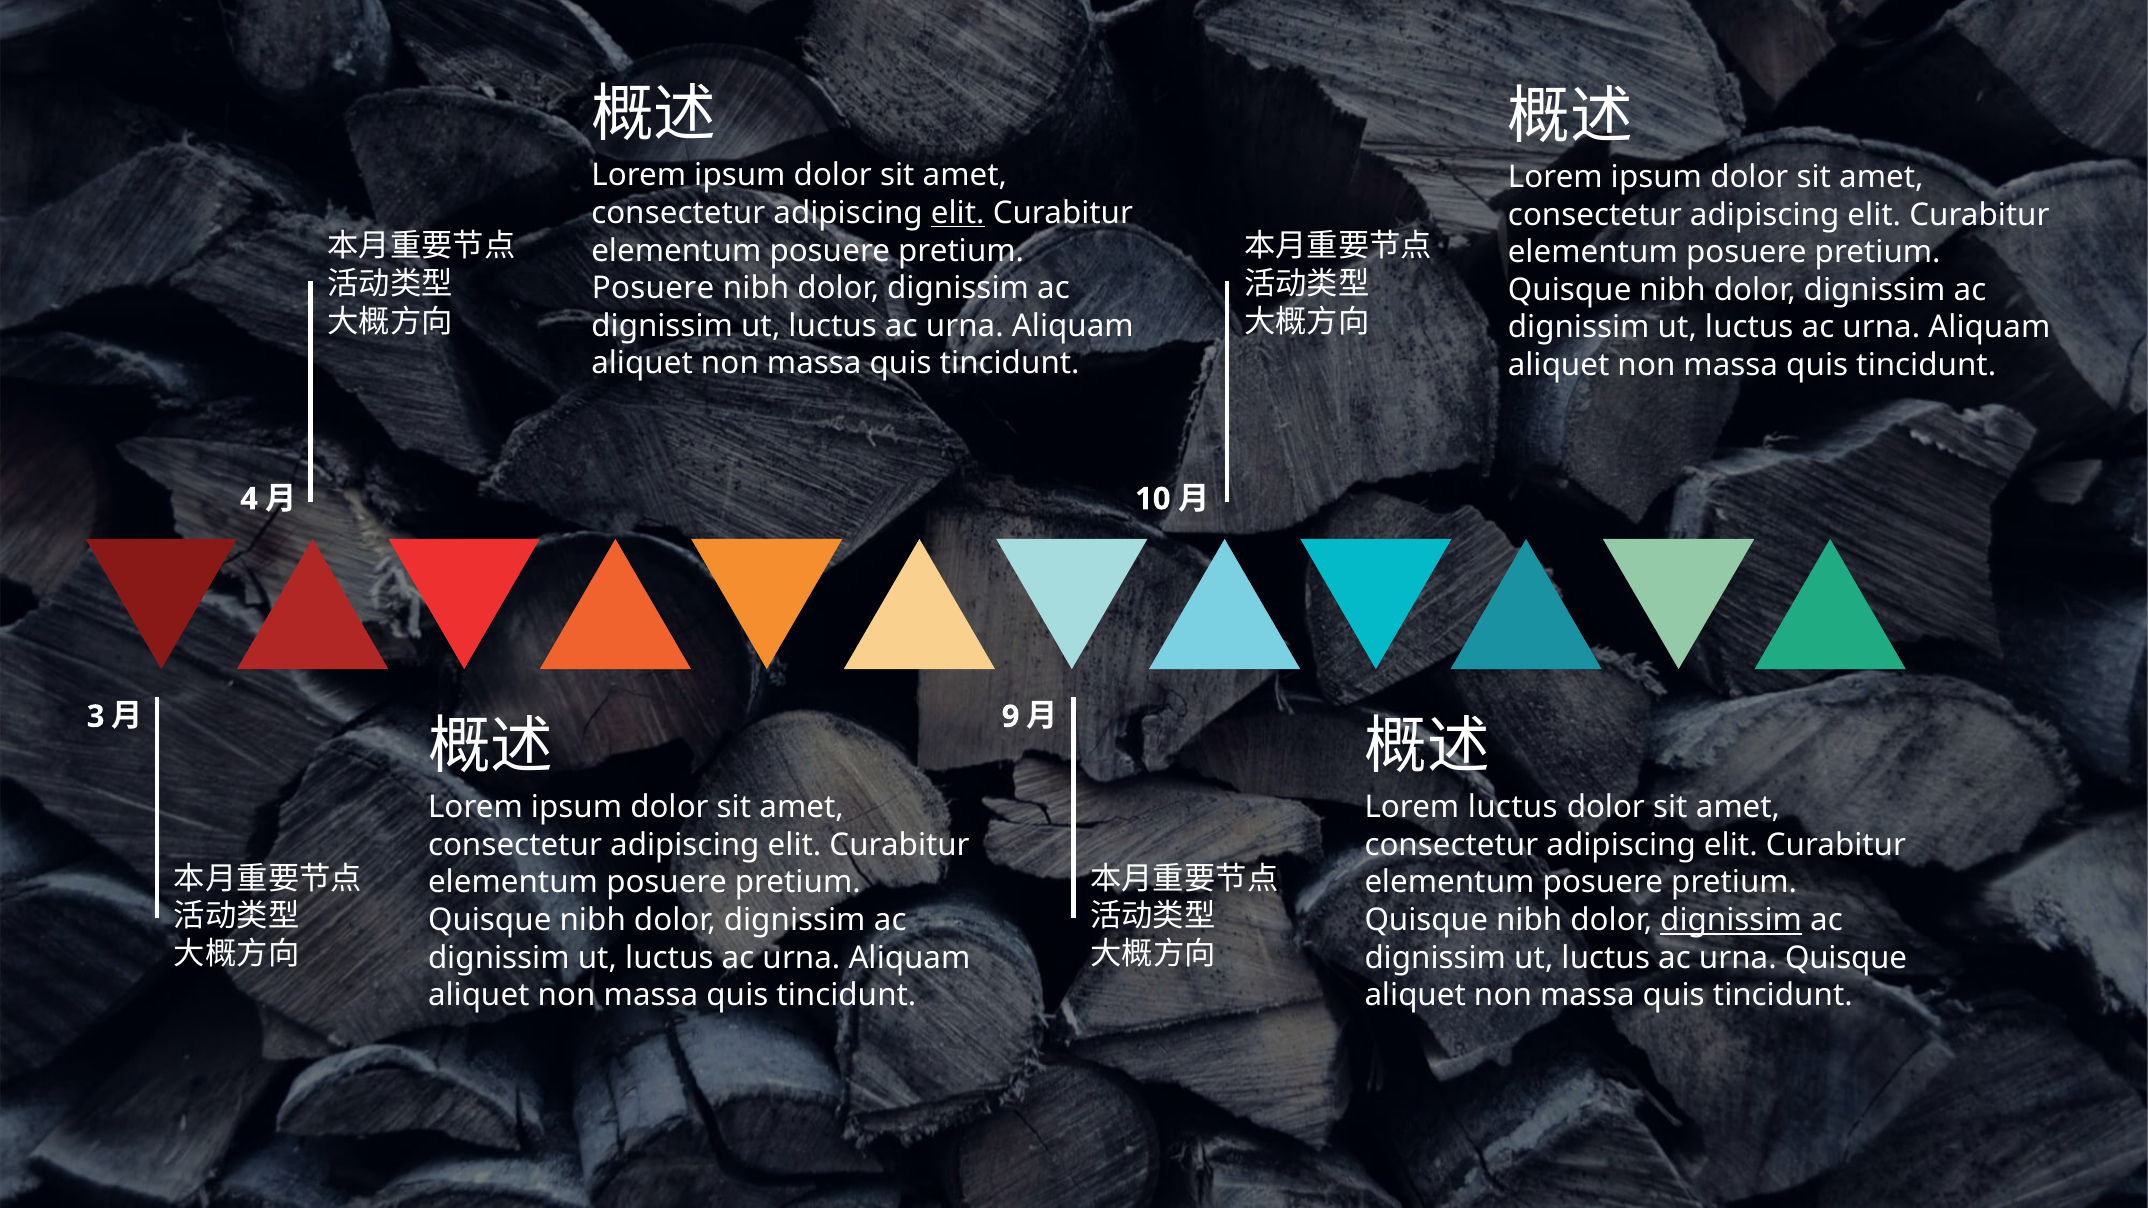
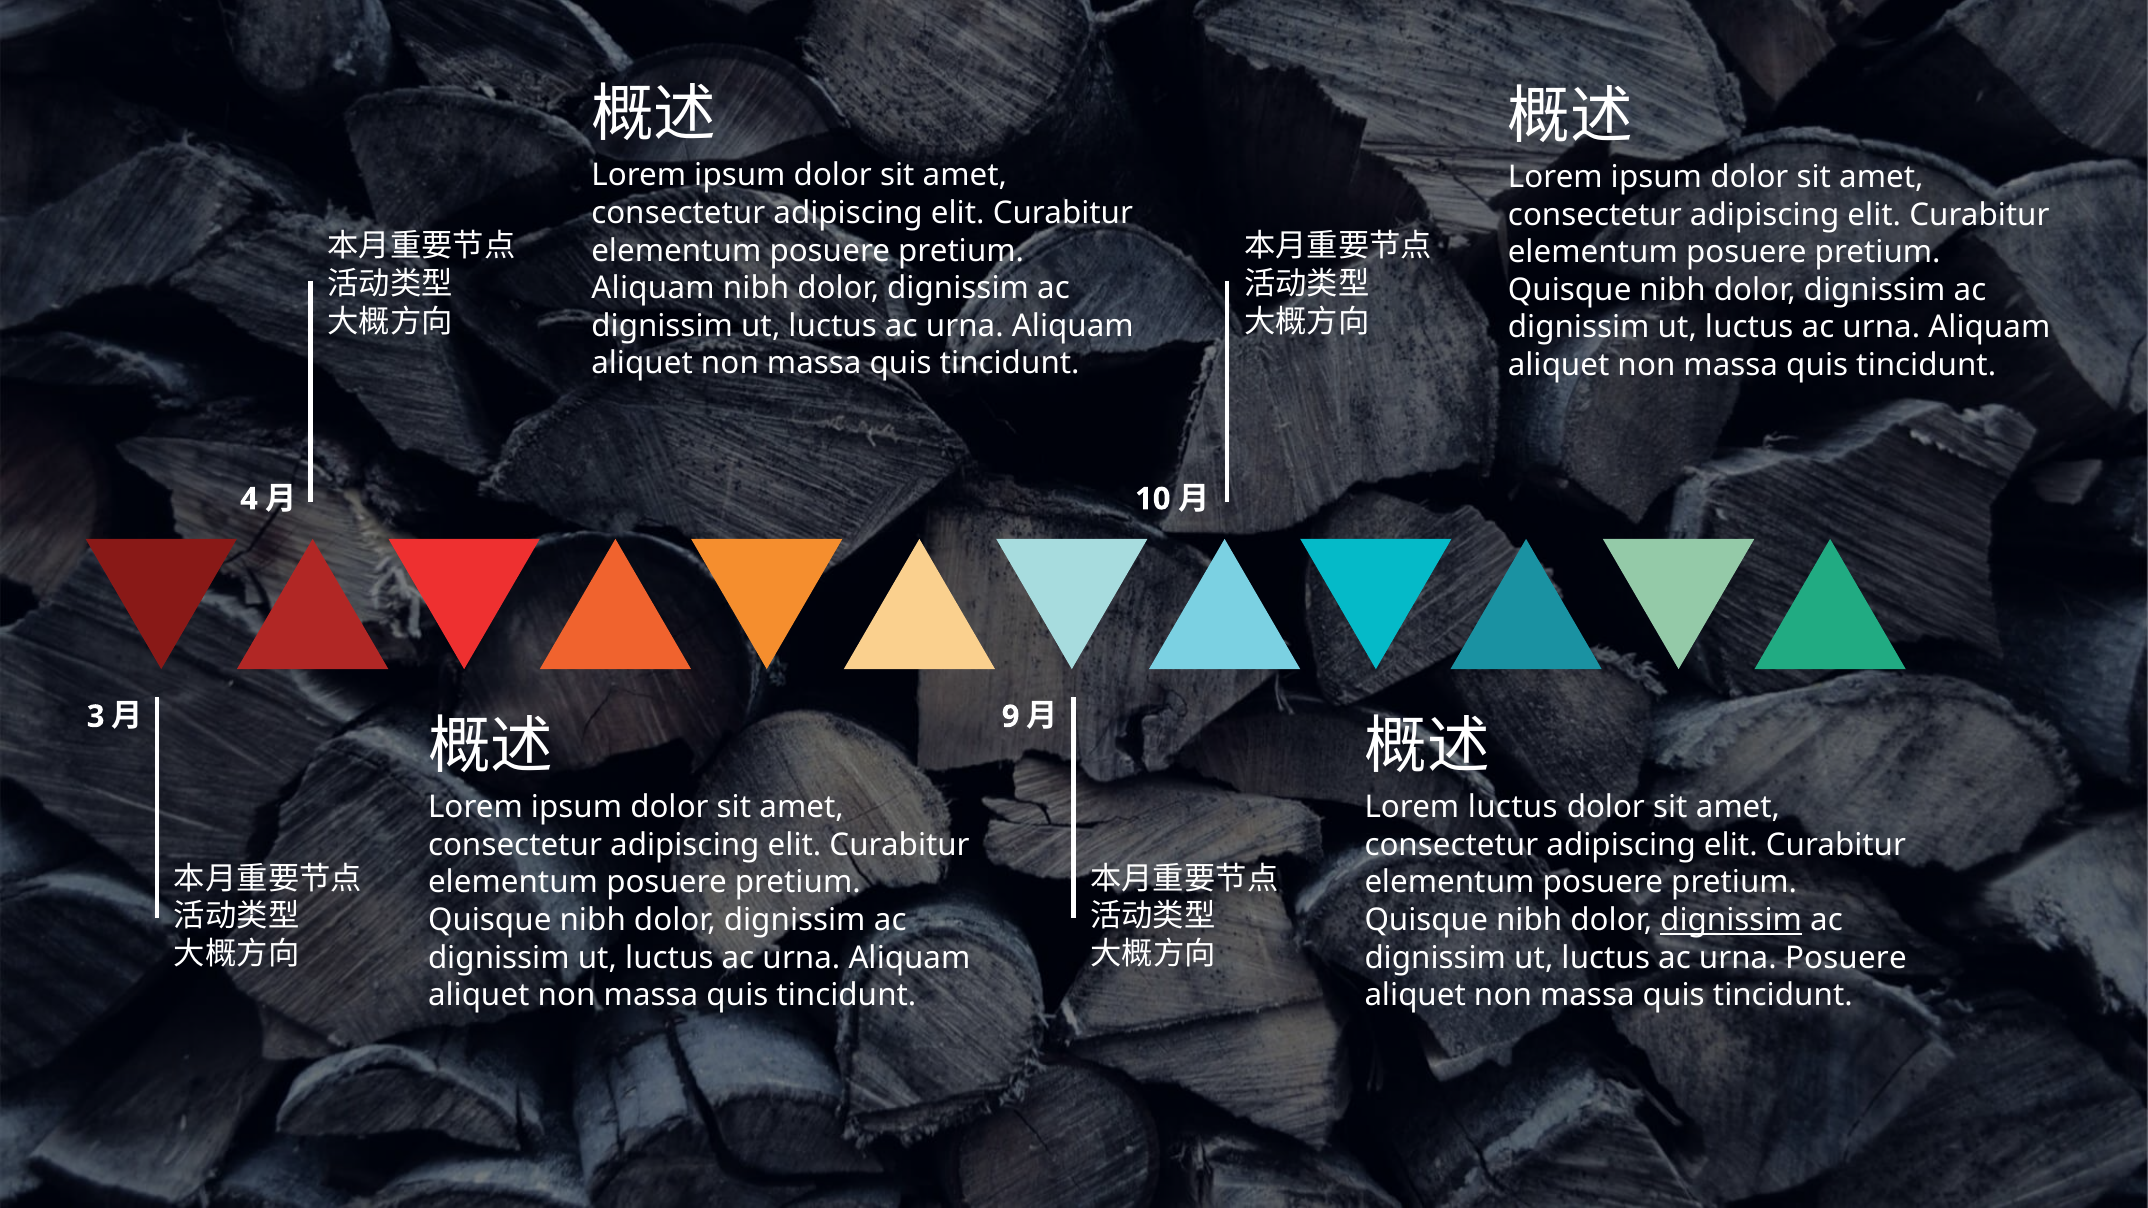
elit underline: present -> none (958, 213)
Posuere: Posuere -> Aliquam (653, 288)
urna Quisque: Quisque -> Posuere (1846, 958)
